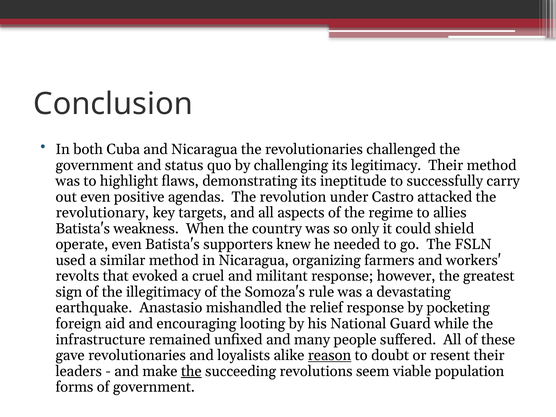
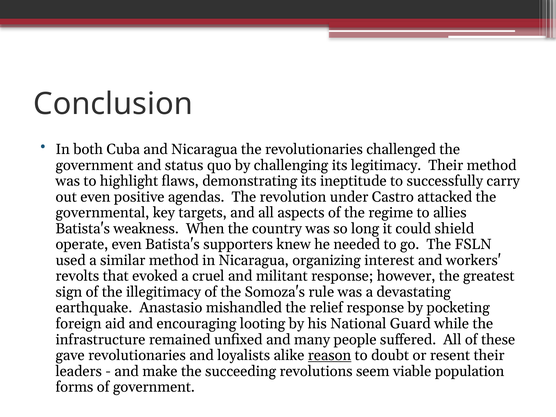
revolutionary: revolutionary -> governmental (102, 213)
only: only -> long (365, 229)
farmers: farmers -> interest (389, 260)
the underline: present -> none (191, 371)
